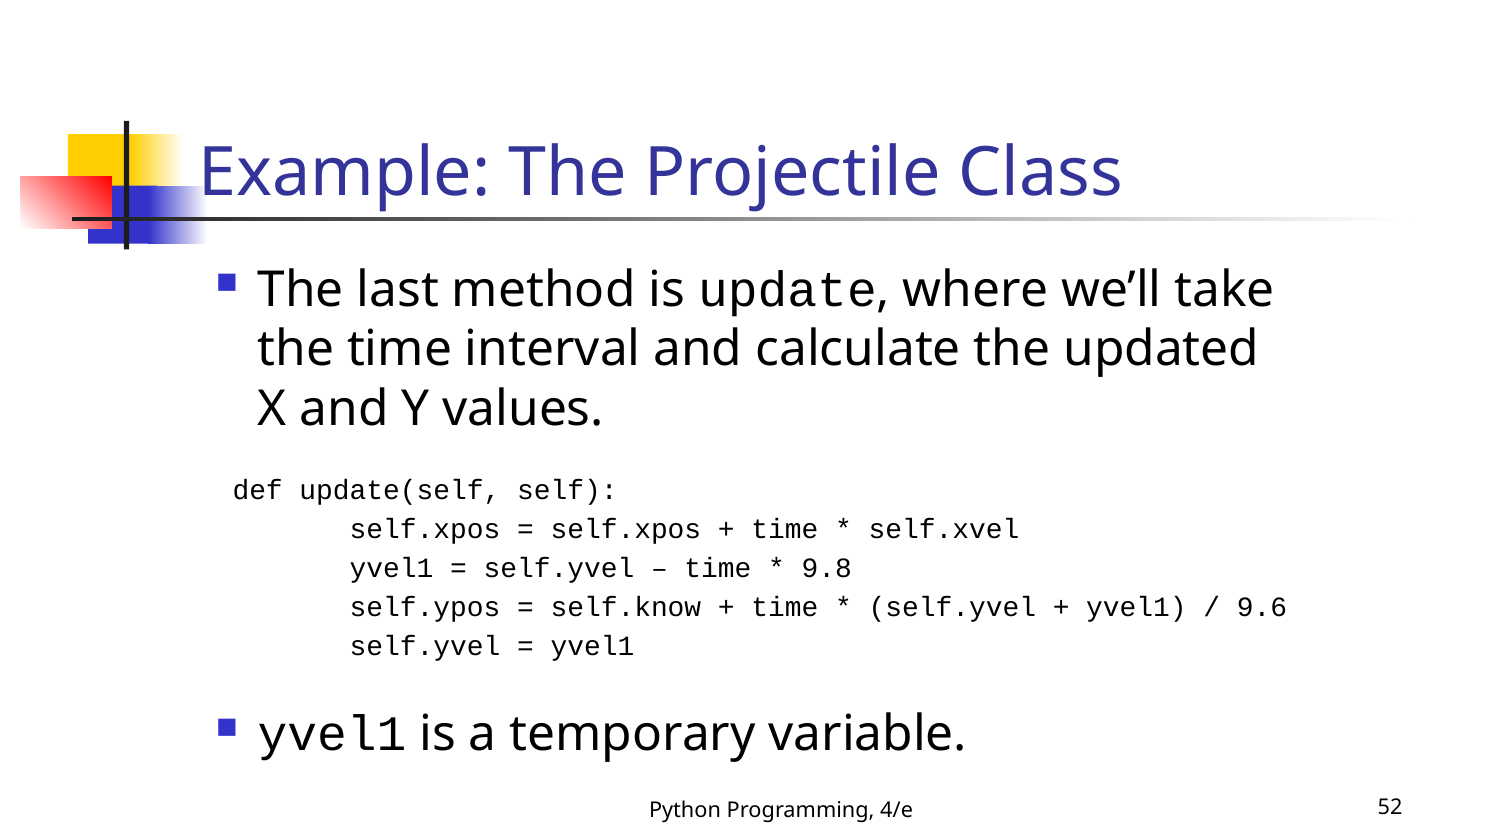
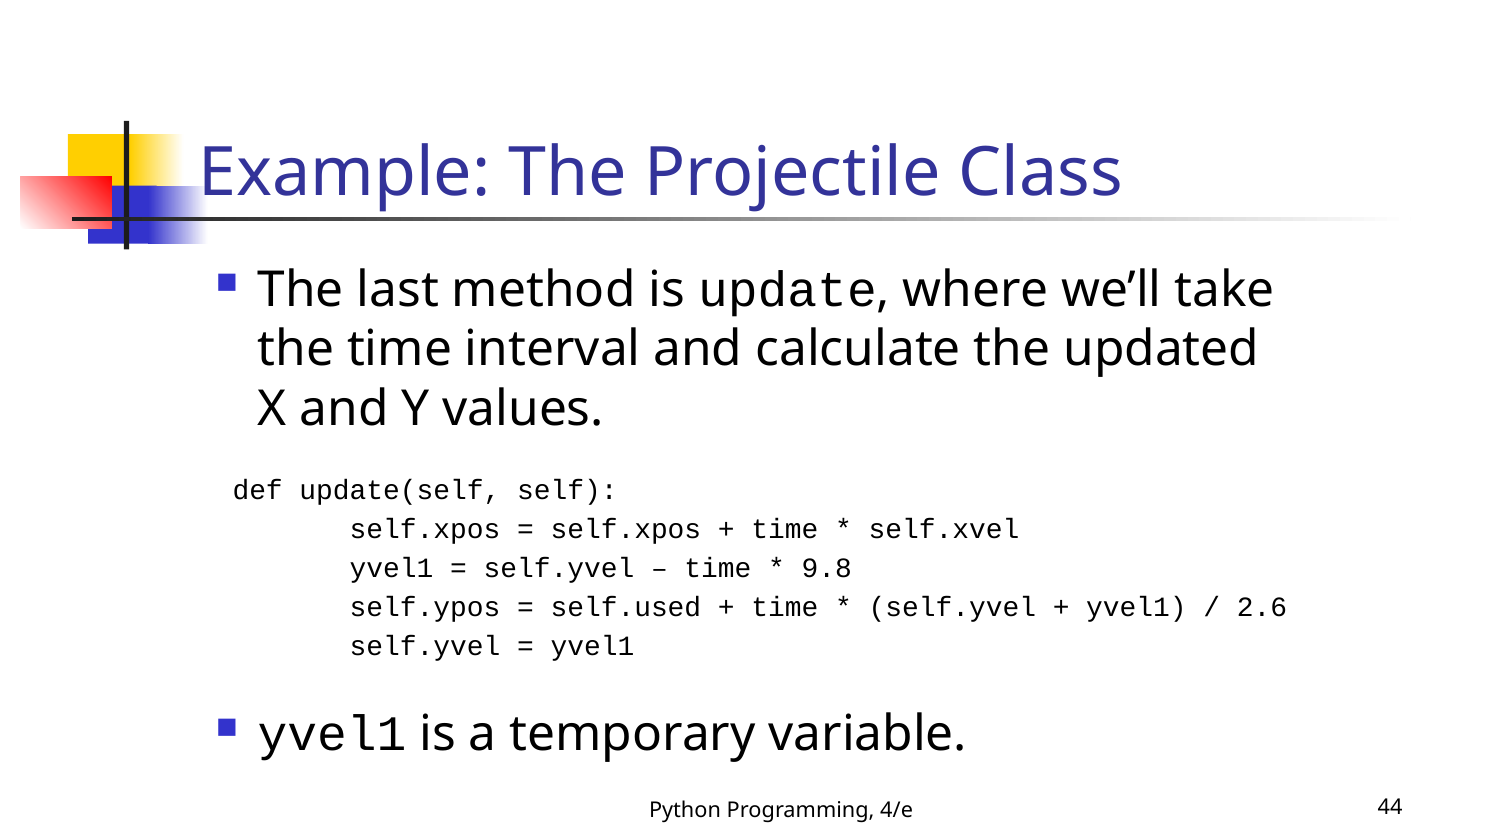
self.know: self.know -> self.used (626, 607)
9.6: 9.6 -> 2.6 (1262, 607)
52: 52 -> 44 (1390, 807)
